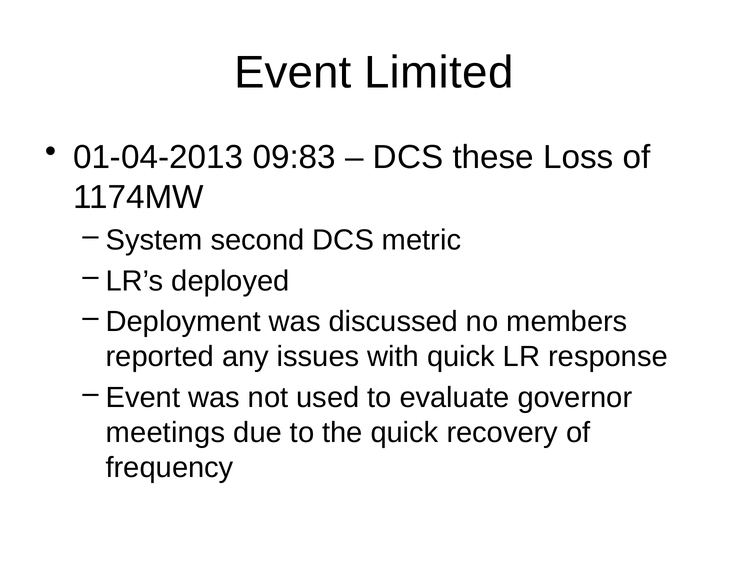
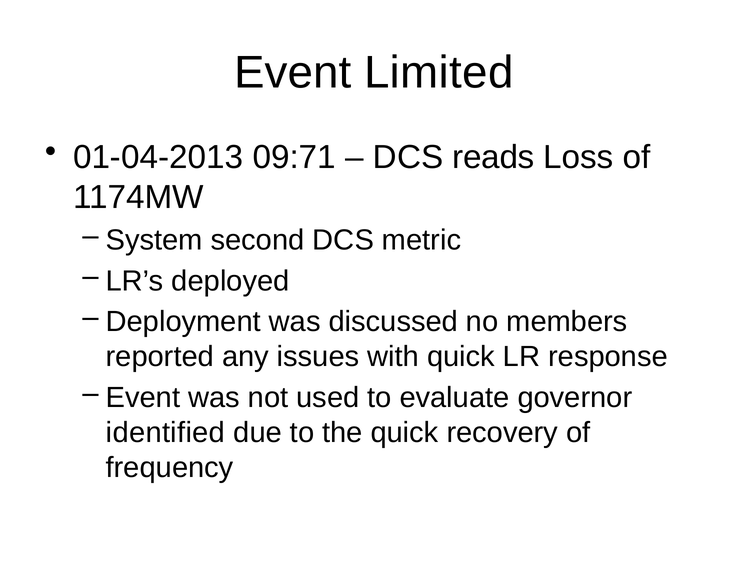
09:83: 09:83 -> 09:71 (294, 157)
these: these -> reads (493, 157)
meetings: meetings -> identified (165, 432)
